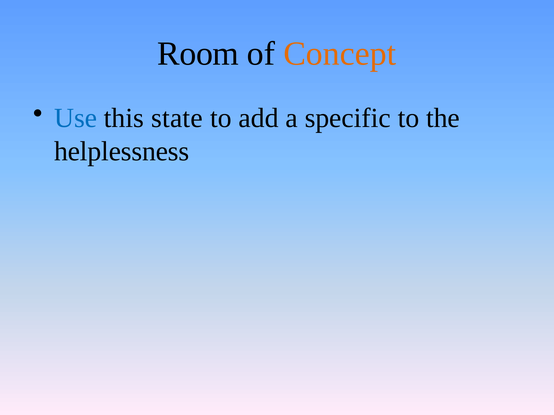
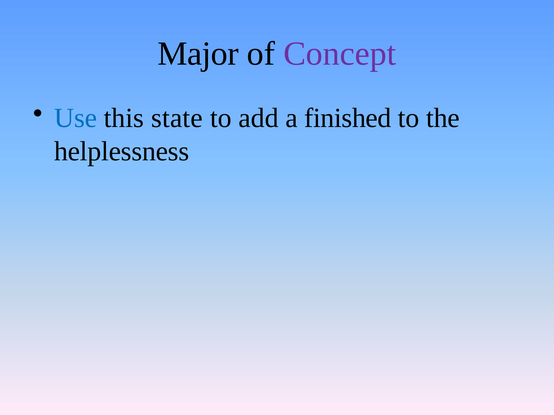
Room: Room -> Major (198, 54)
Concept colour: orange -> purple (340, 54)
specific: specific -> finished (348, 118)
